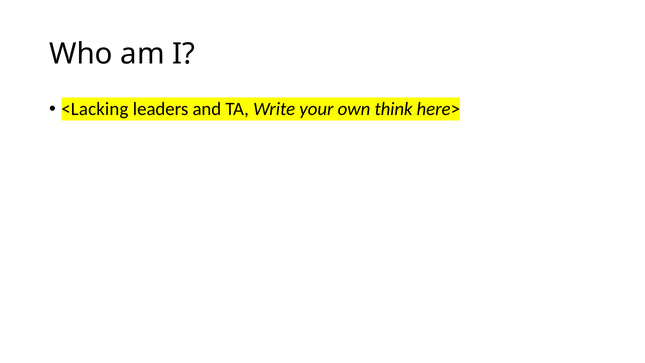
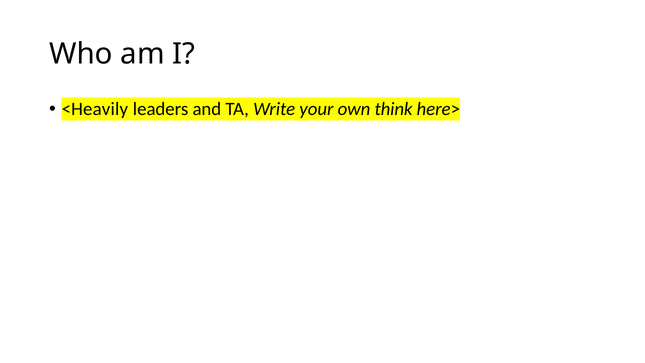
<Lacking: <Lacking -> <Heavily (95, 109)
